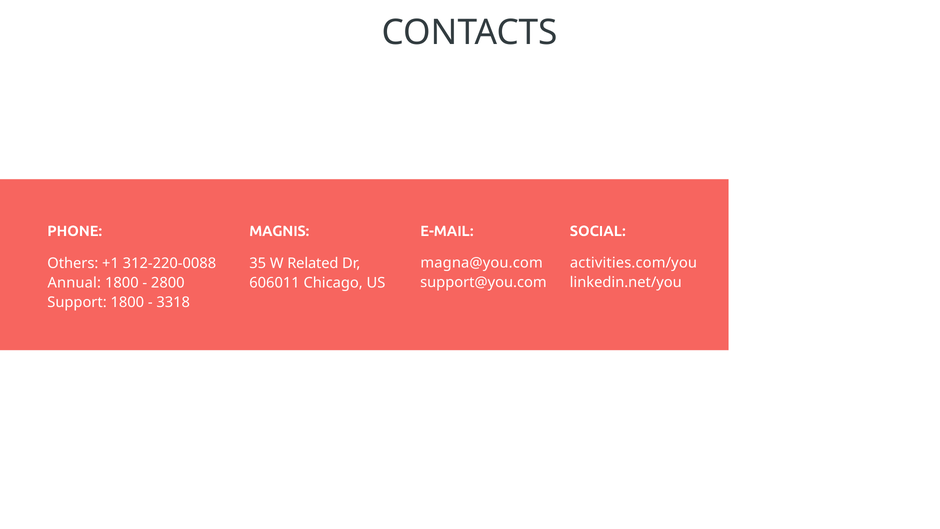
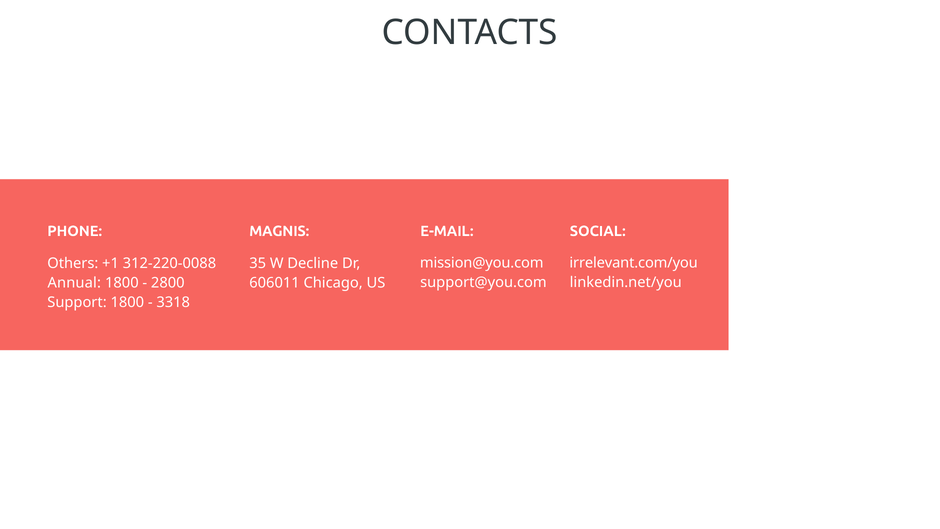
magna@you.com: magna@you.com -> mission@you.com (482, 263)
activities.com/you: activities.com/you -> irrelevant.com/you (634, 263)
Related: Related -> Decline (313, 263)
